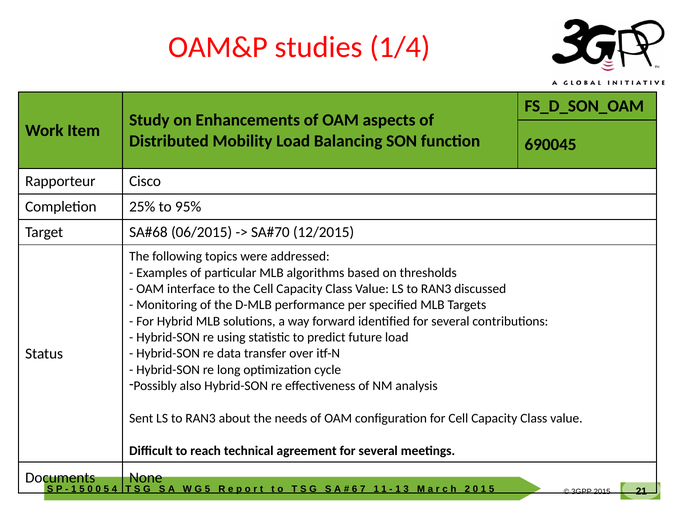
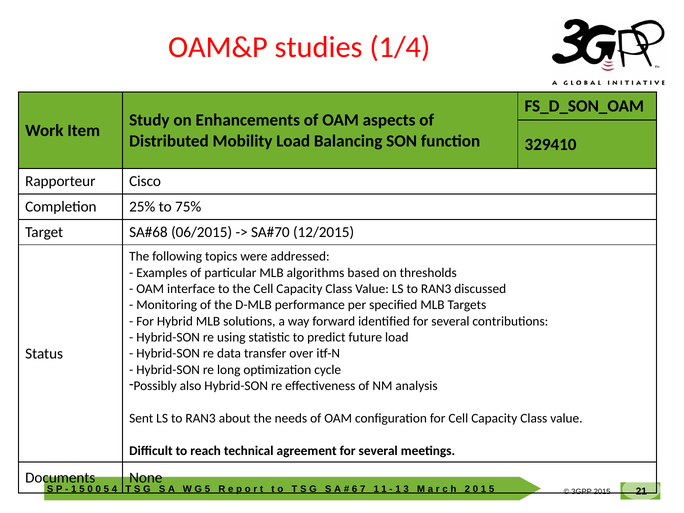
690045: 690045 -> 329410 (551, 144)
95%: 95% -> 75% (188, 207)
